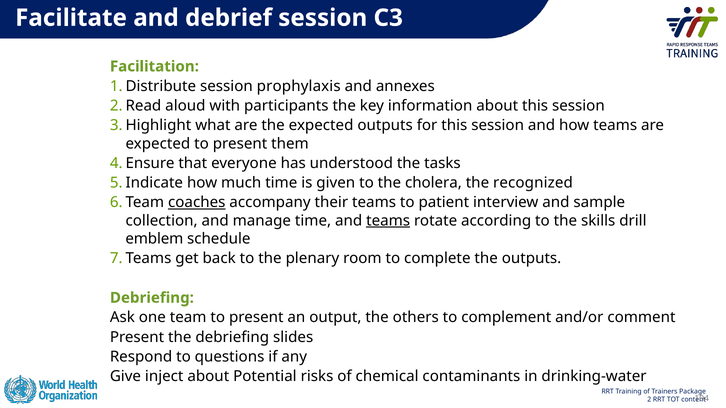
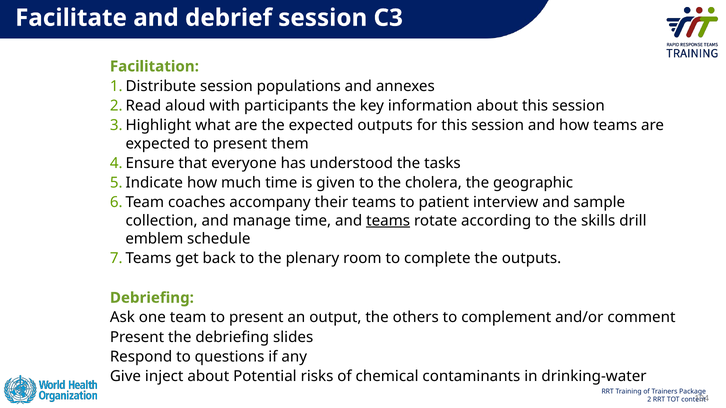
prophylaxis: prophylaxis -> populations (299, 86)
recognized: recognized -> geographic (533, 183)
coaches underline: present -> none (197, 203)
